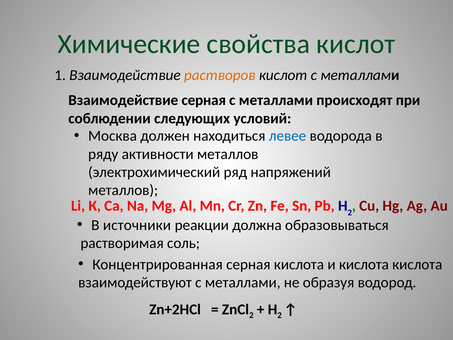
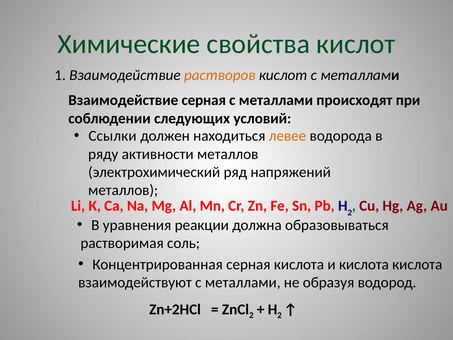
Москва: Москва -> Ссылки (112, 136)
левее colour: blue -> orange (288, 136)
источники: источники -> уравнения (137, 225)
